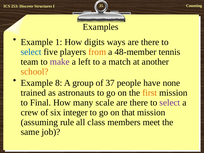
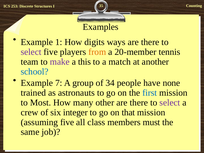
select colour: blue -> purple (31, 52)
48-member: 48-member -> 20-member (136, 52)
left: left -> this (84, 62)
school colour: orange -> blue (35, 72)
8: 8 -> 7 (59, 83)
37: 37 -> 34 (110, 83)
first colour: orange -> blue (150, 93)
Final: Final -> Most (41, 103)
scale: scale -> other (105, 103)
assuming rule: rule -> five (67, 122)
meet: meet -> must (151, 122)
